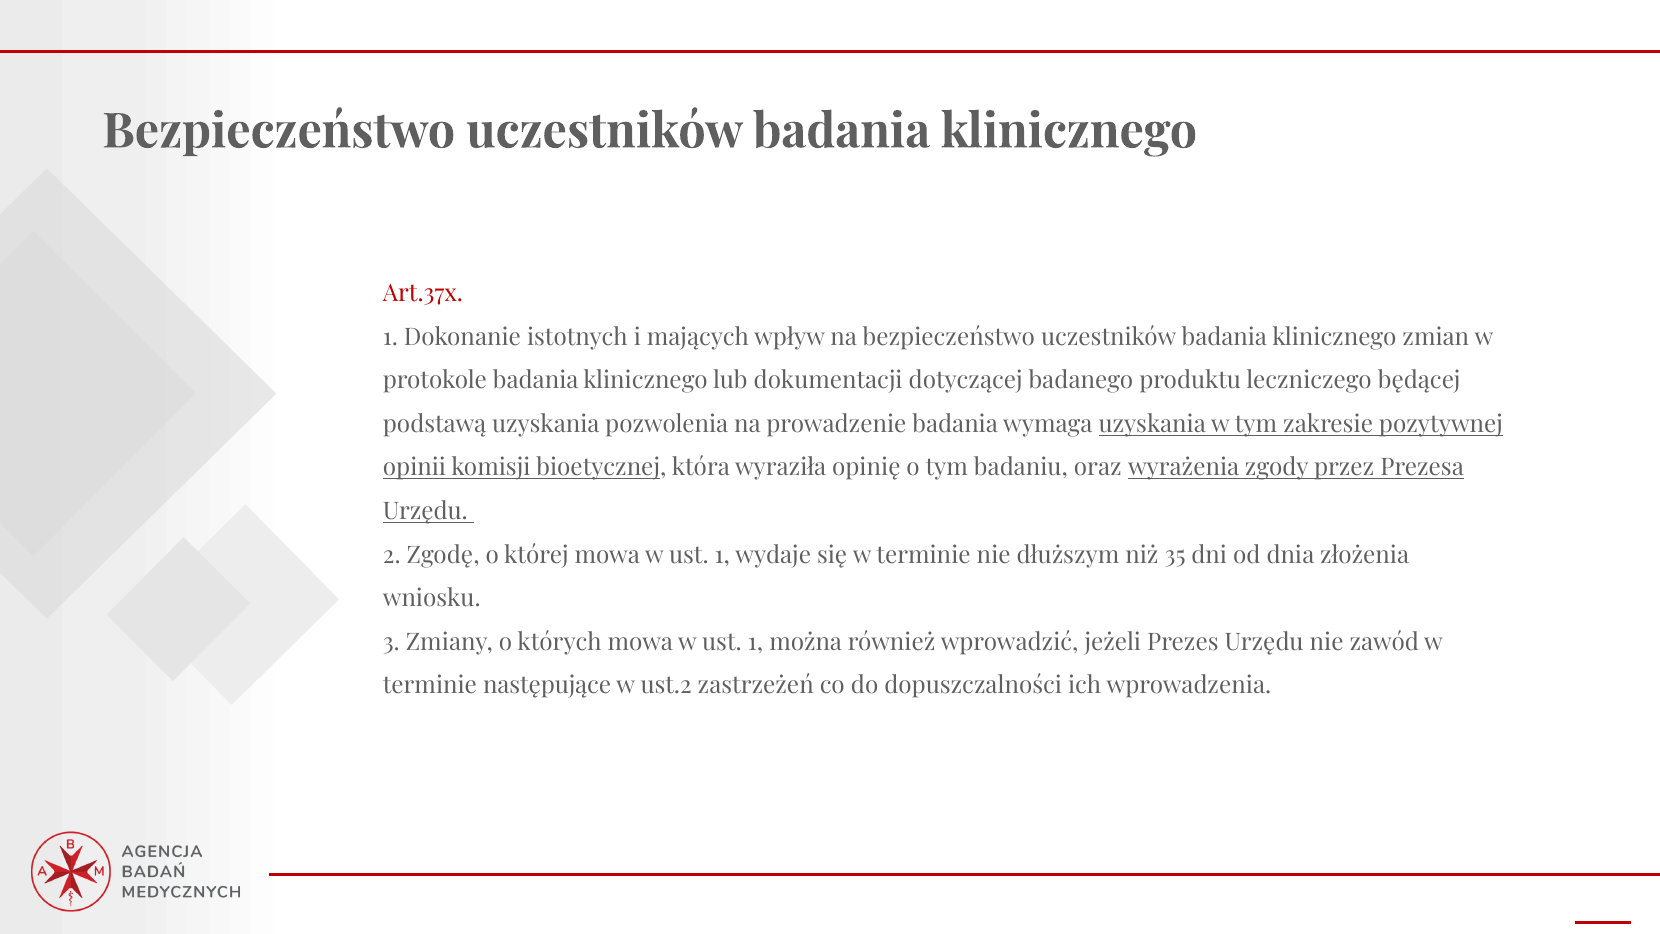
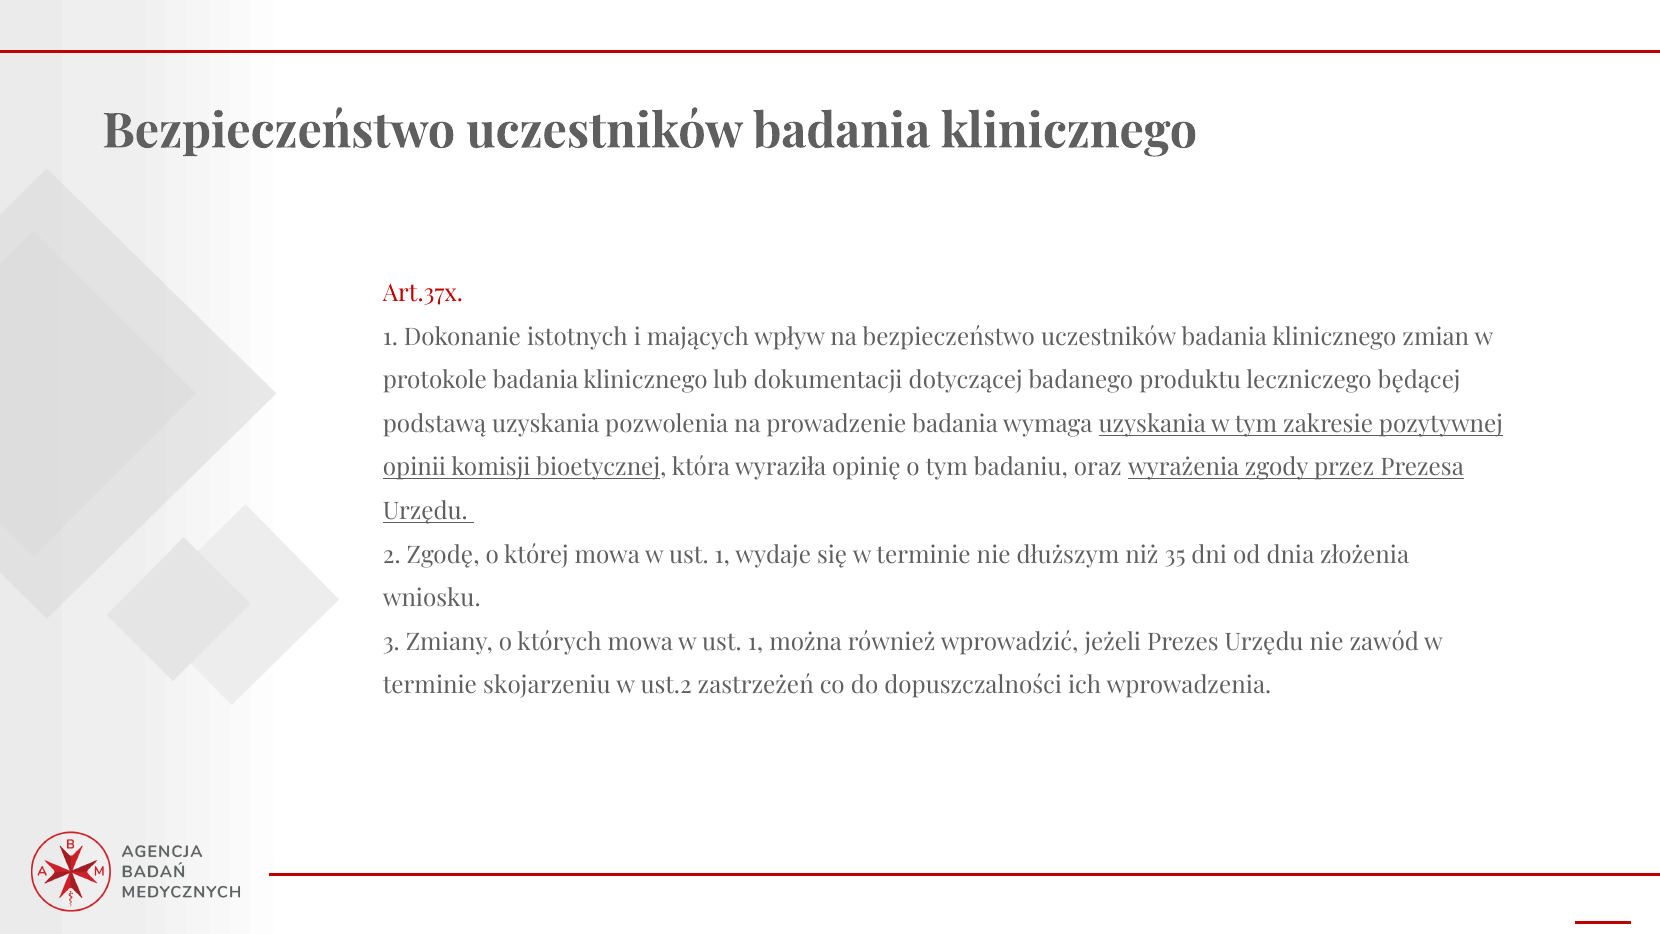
następujące: następujące -> skojarzeniu (547, 686)
